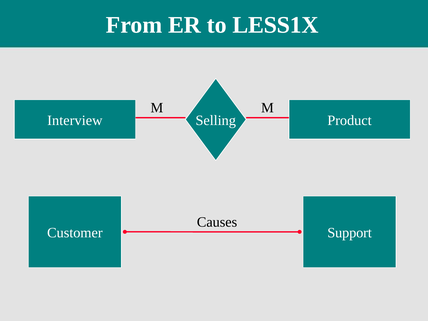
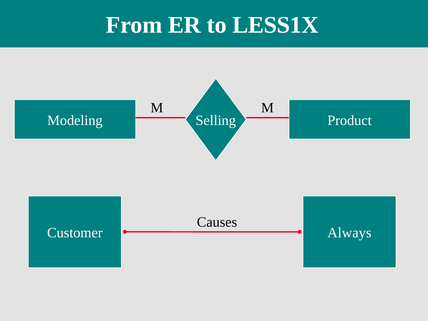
Interview: Interview -> Modeling (75, 120)
Support: Support -> Always (349, 233)
